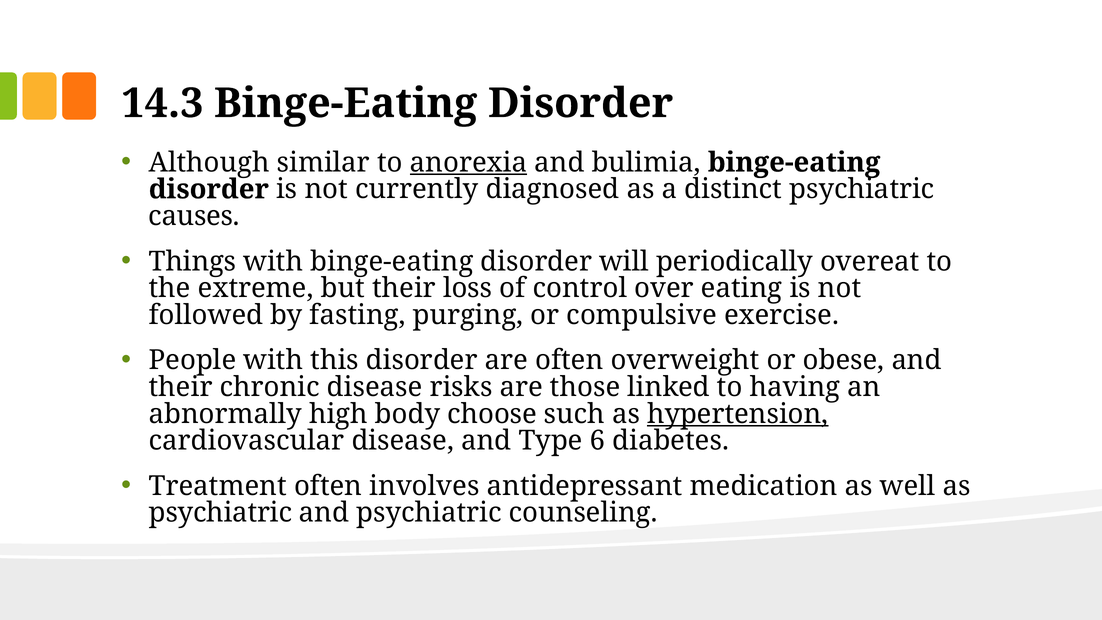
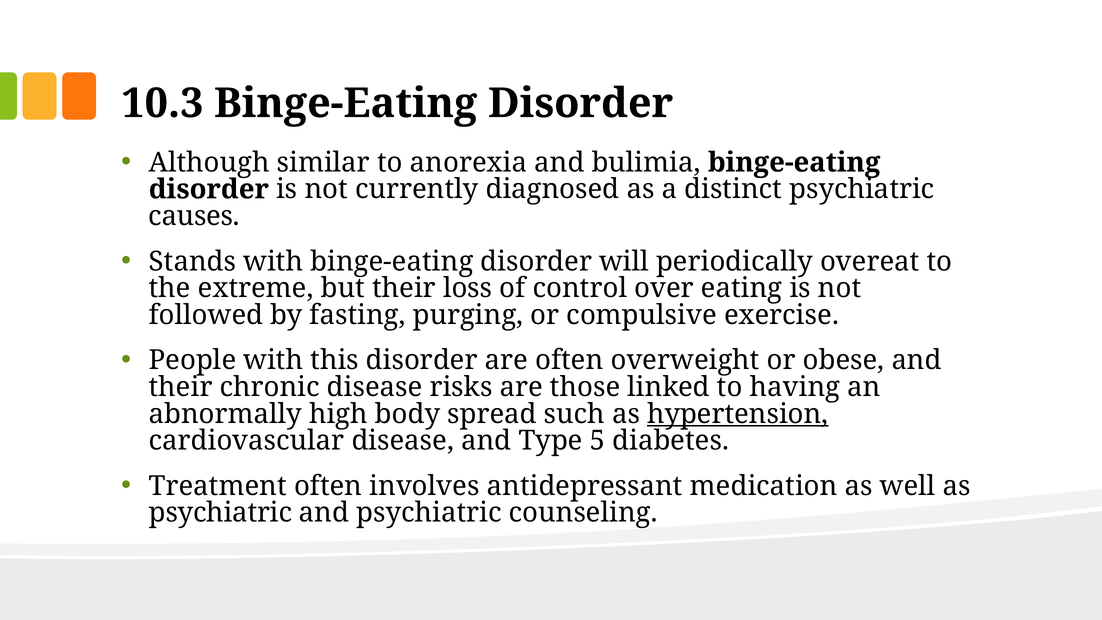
14.3: 14.3 -> 10.3 (162, 103)
anorexia underline: present -> none (468, 162)
Things: Things -> Stands (193, 261)
choose: choose -> spread (492, 414)
6: 6 -> 5 (597, 441)
